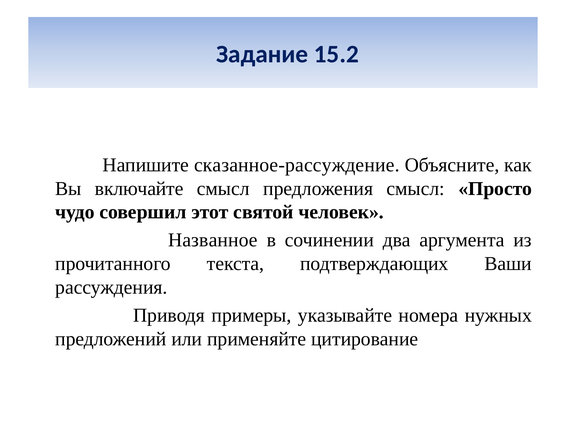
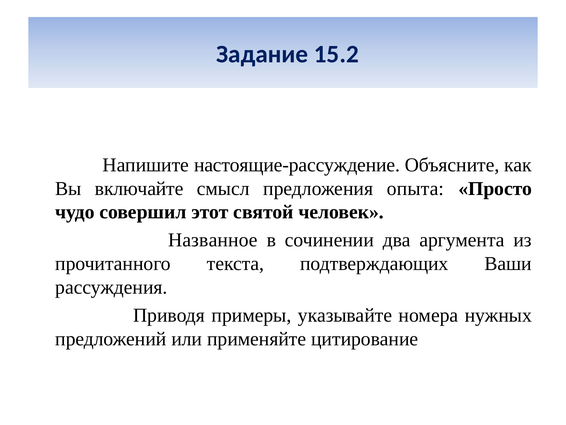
сказанное-рассуждение: сказанное-рассуждение -> настоящие-рассуждение (297, 165)
предложения смысл: смысл -> опыта (415, 188)
